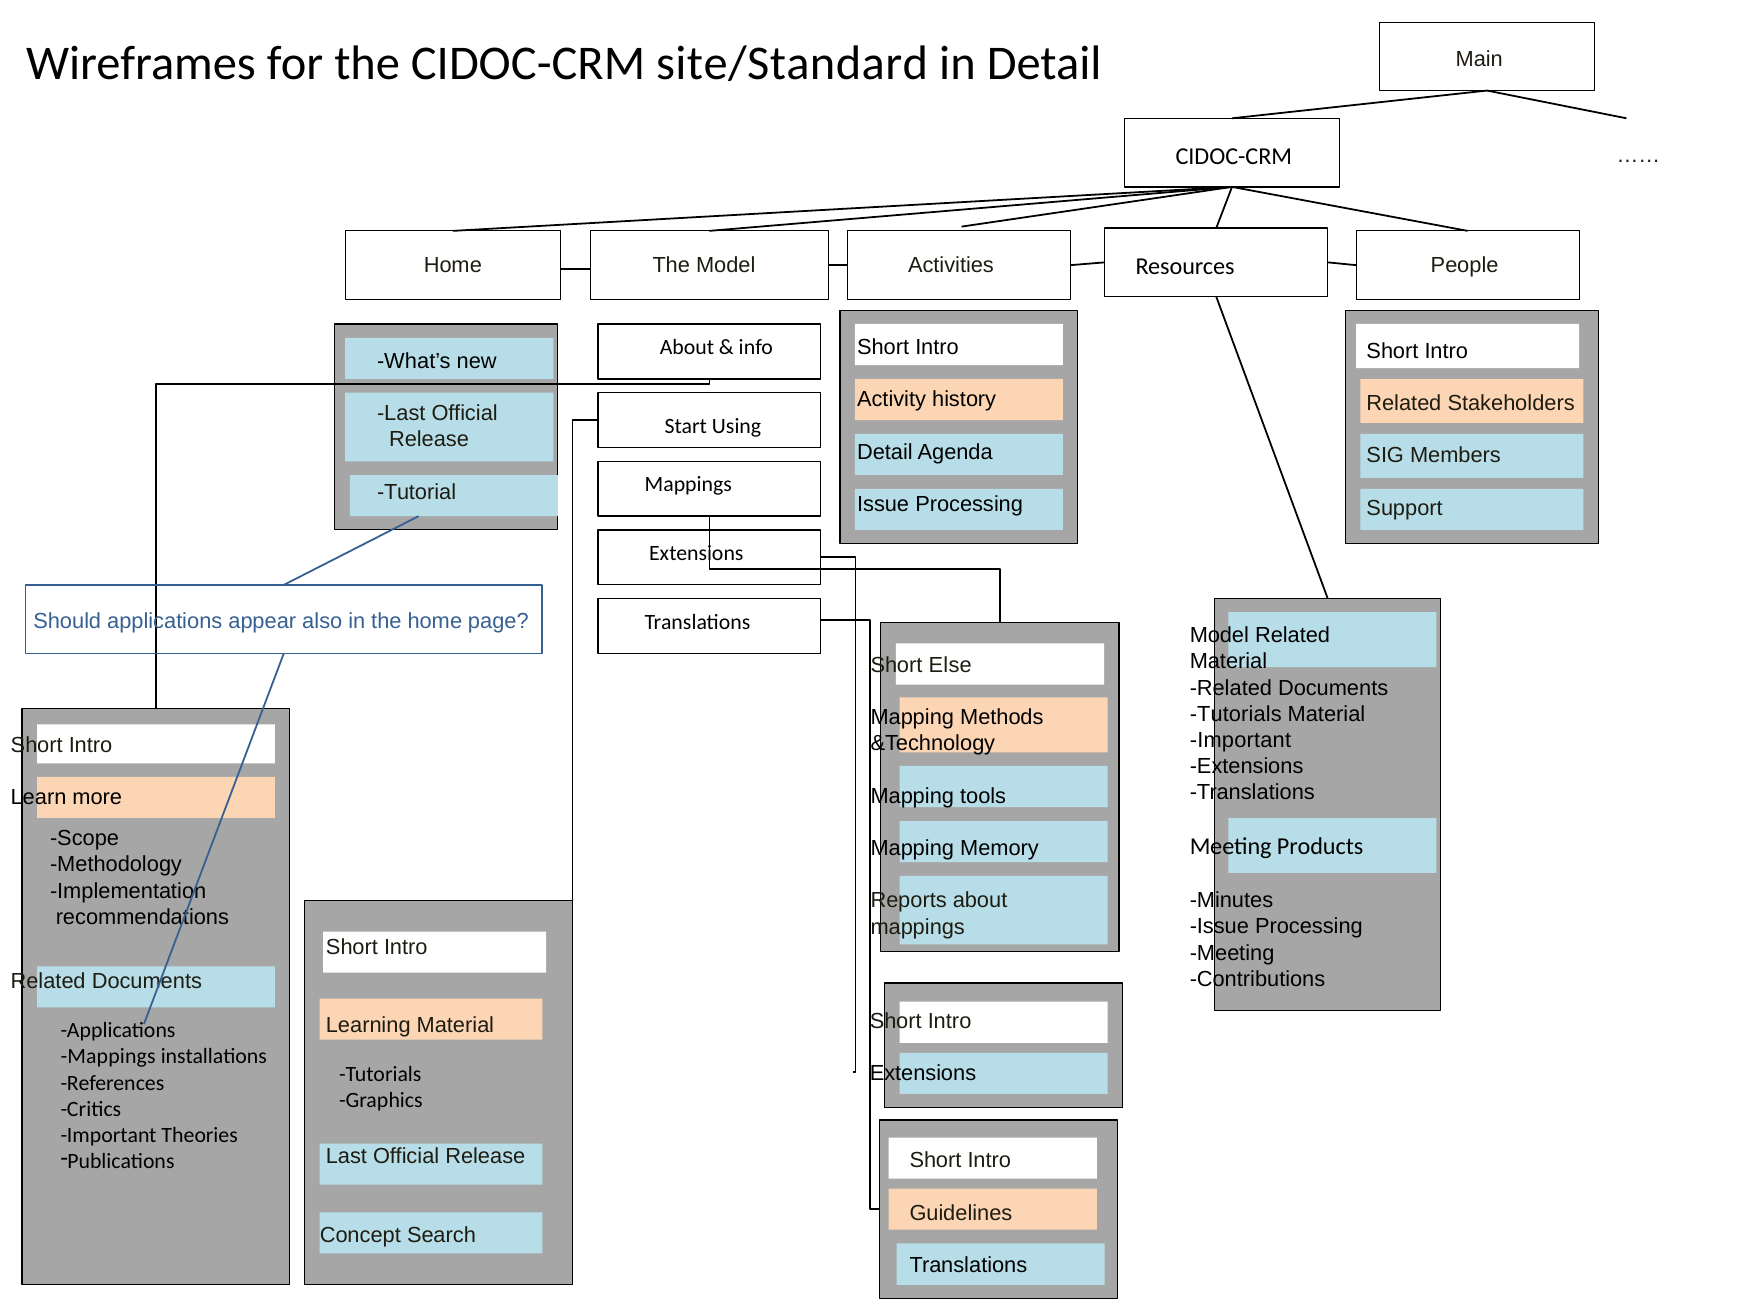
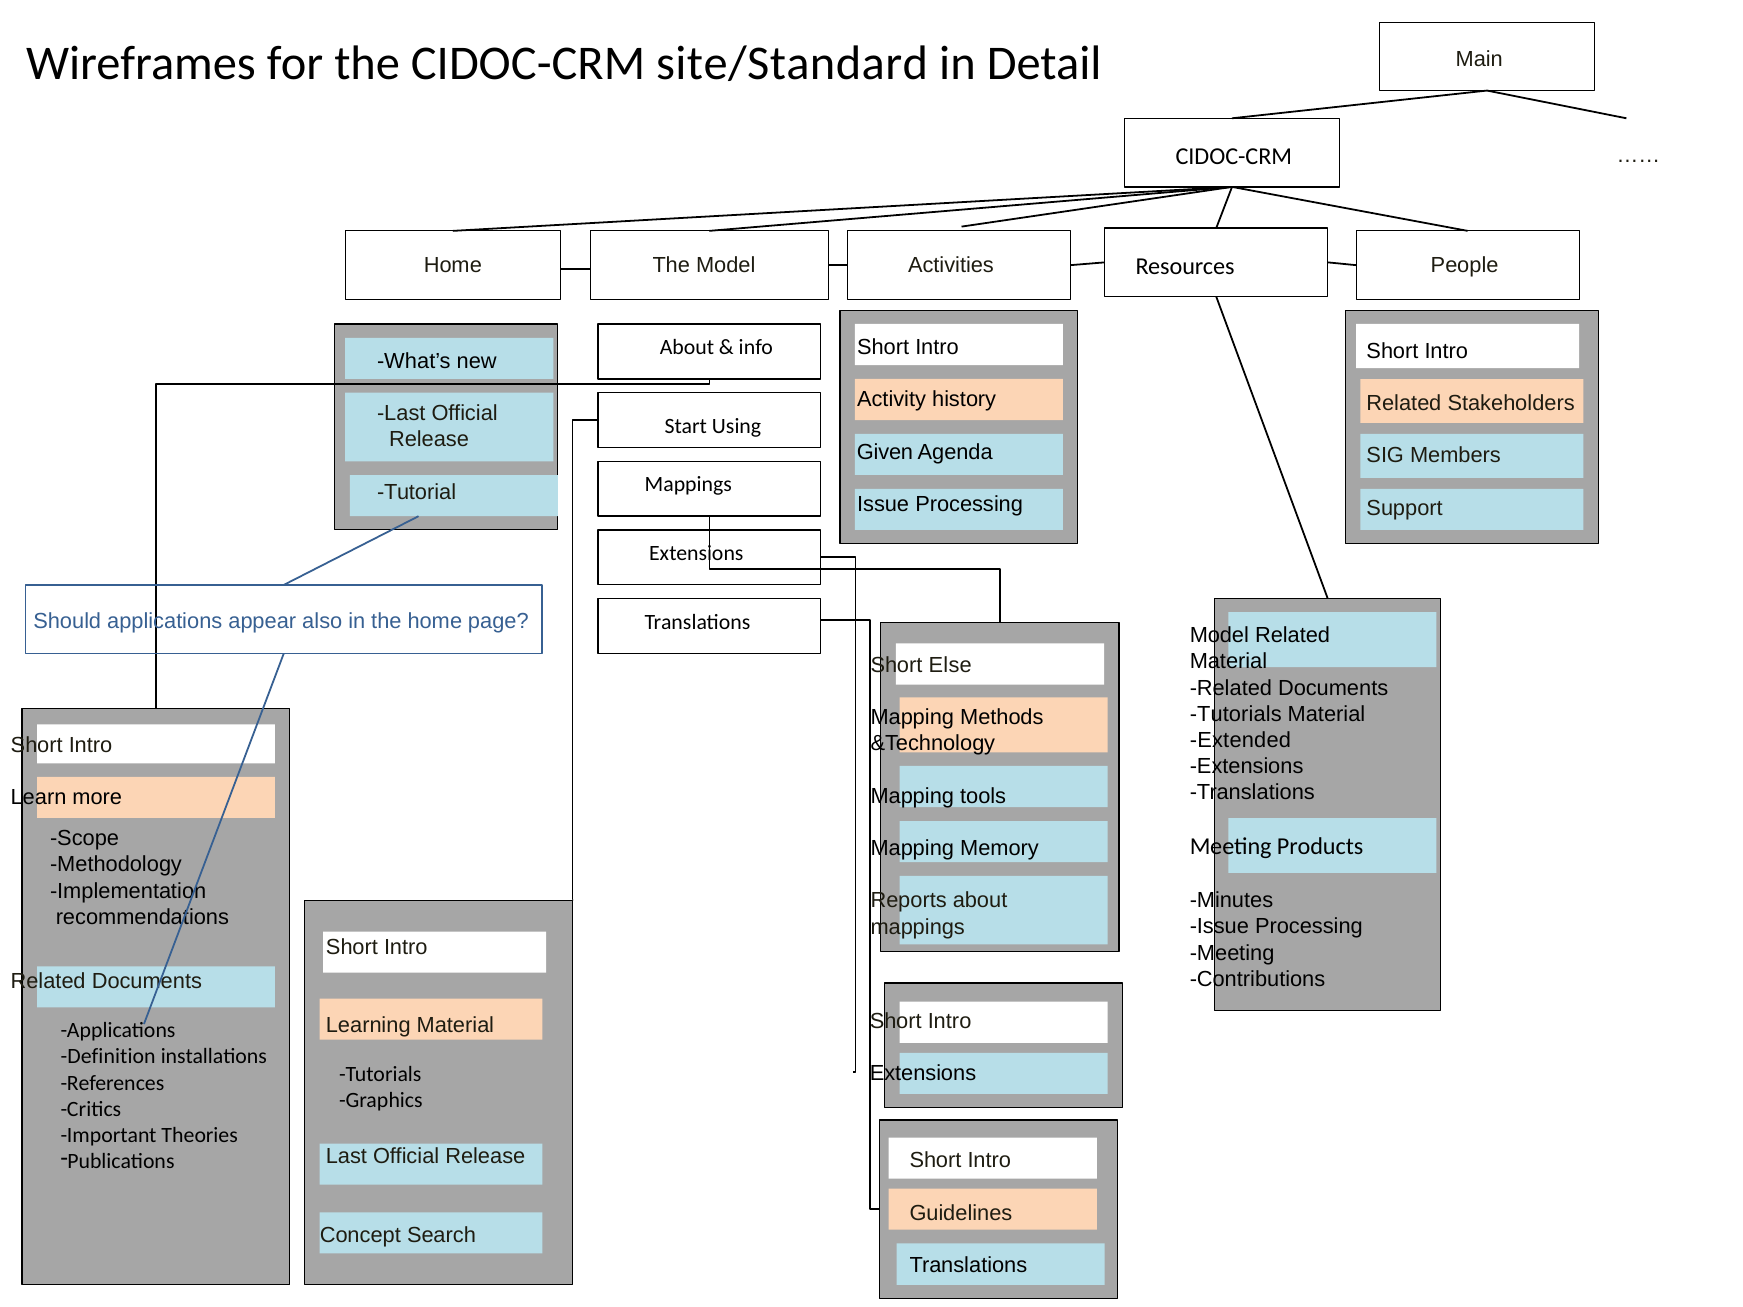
Detail: Detail -> Given (885, 452)
Important: Important -> Extended (1240, 740)
Mappings: Mappings -> Definition (108, 1057)
